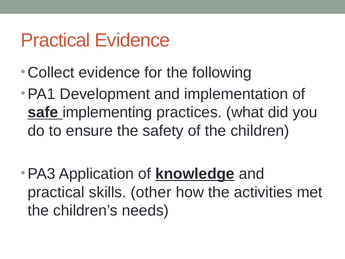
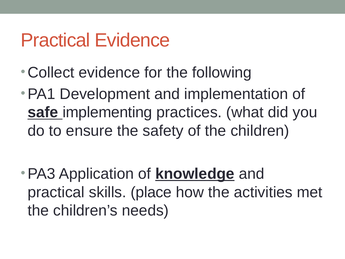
other: other -> place (151, 192)
